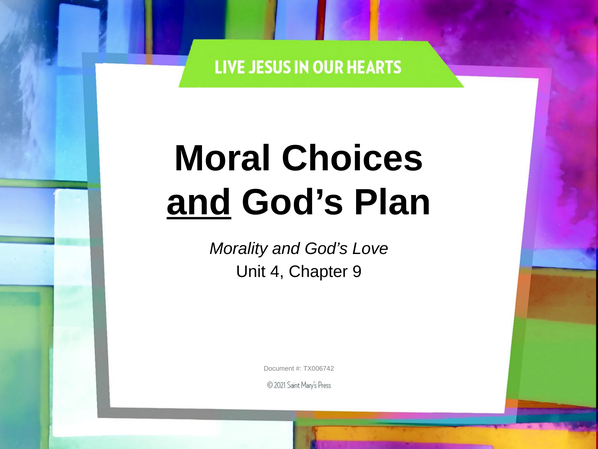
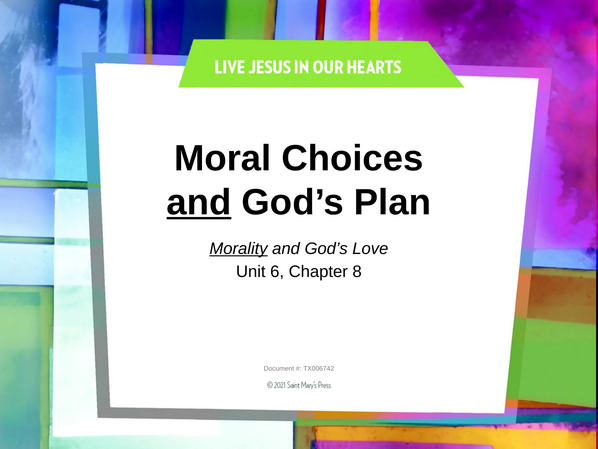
Morality underline: none -> present (239, 248)
4: 4 -> 6 (277, 272)
9: 9 -> 8 (357, 272)
